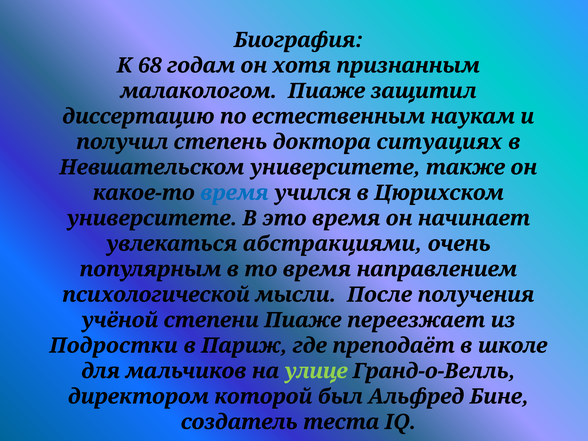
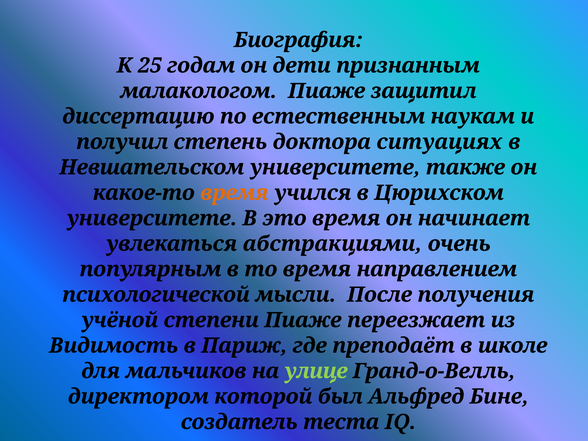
68: 68 -> 25 (150, 66)
хотя: хотя -> дети (302, 66)
время colour: blue -> orange (234, 193)
Подростки: Подростки -> Видимость (114, 346)
